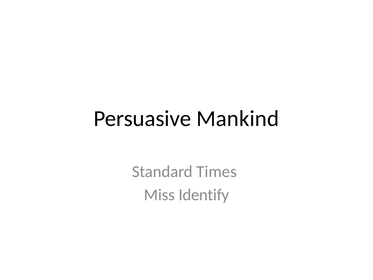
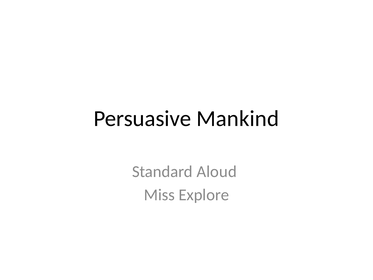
Times: Times -> Aloud (217, 171)
Identify: Identify -> Explore (204, 195)
